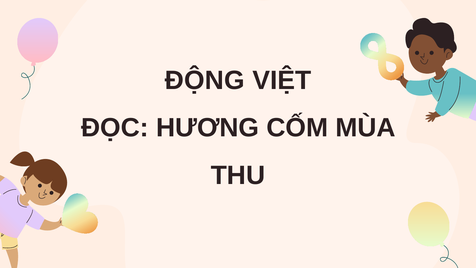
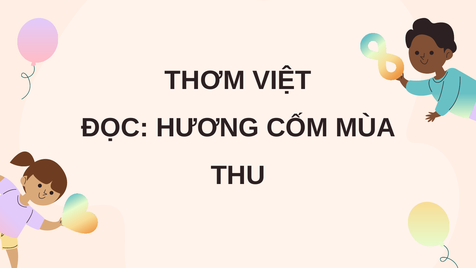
ĐỘNG: ĐỘNG -> THƠM (205, 80)
